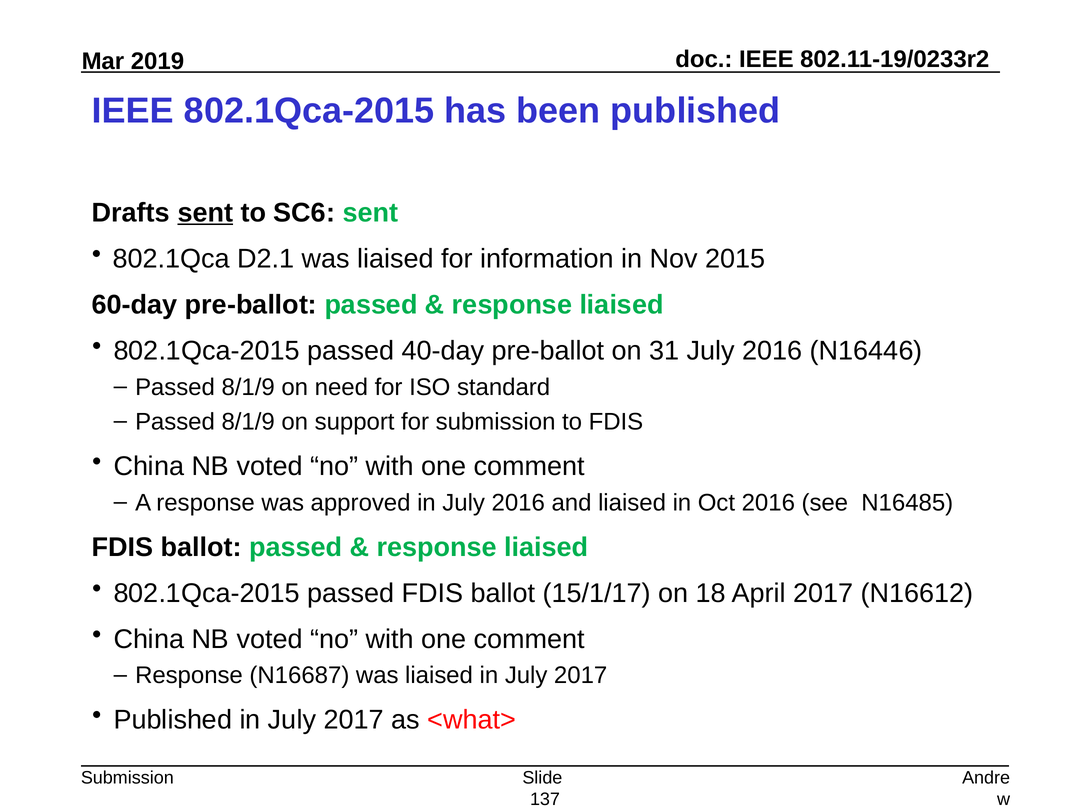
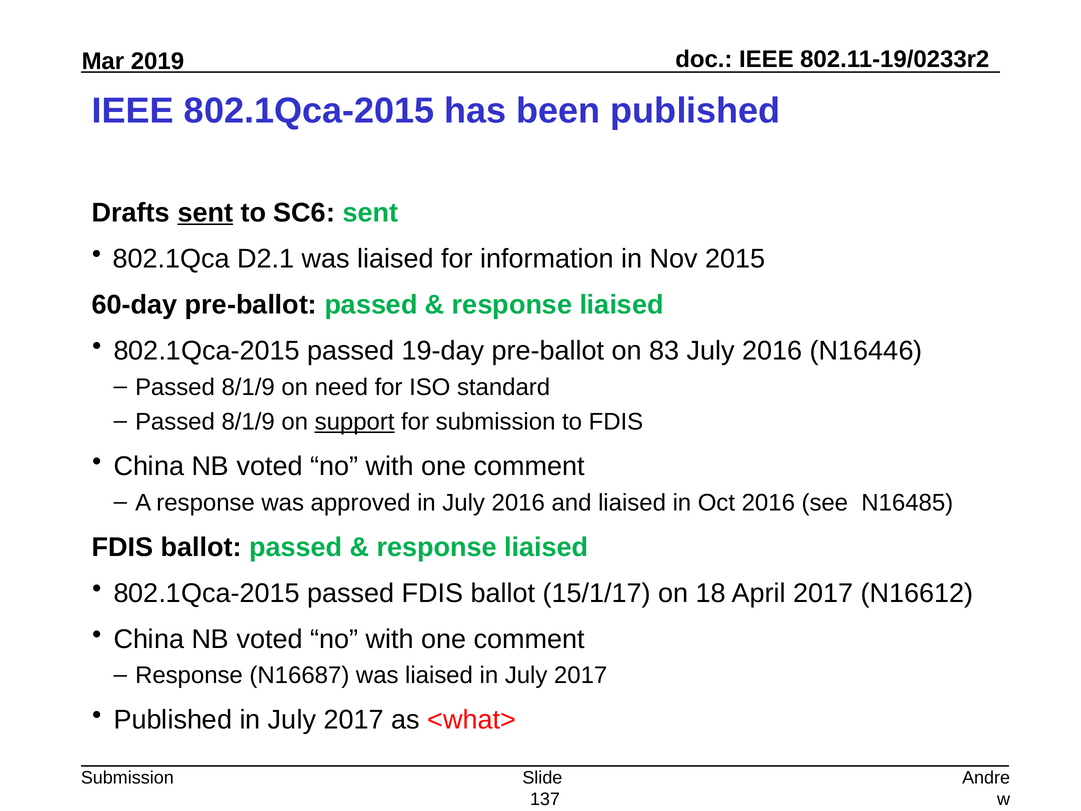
40-day: 40-day -> 19-day (443, 351)
31: 31 -> 83 (664, 351)
support underline: none -> present (355, 422)
